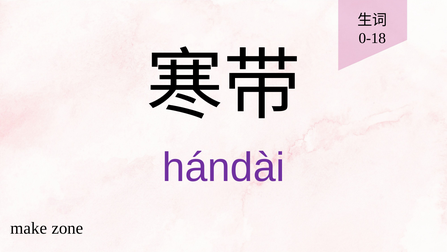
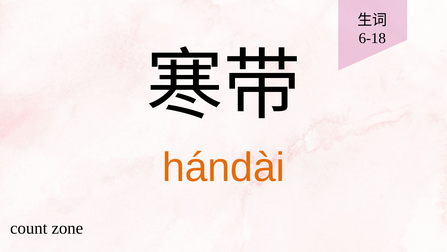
0-18: 0-18 -> 6-18 (372, 38)
hándài colour: purple -> orange (223, 167)
make: make -> count (29, 228)
